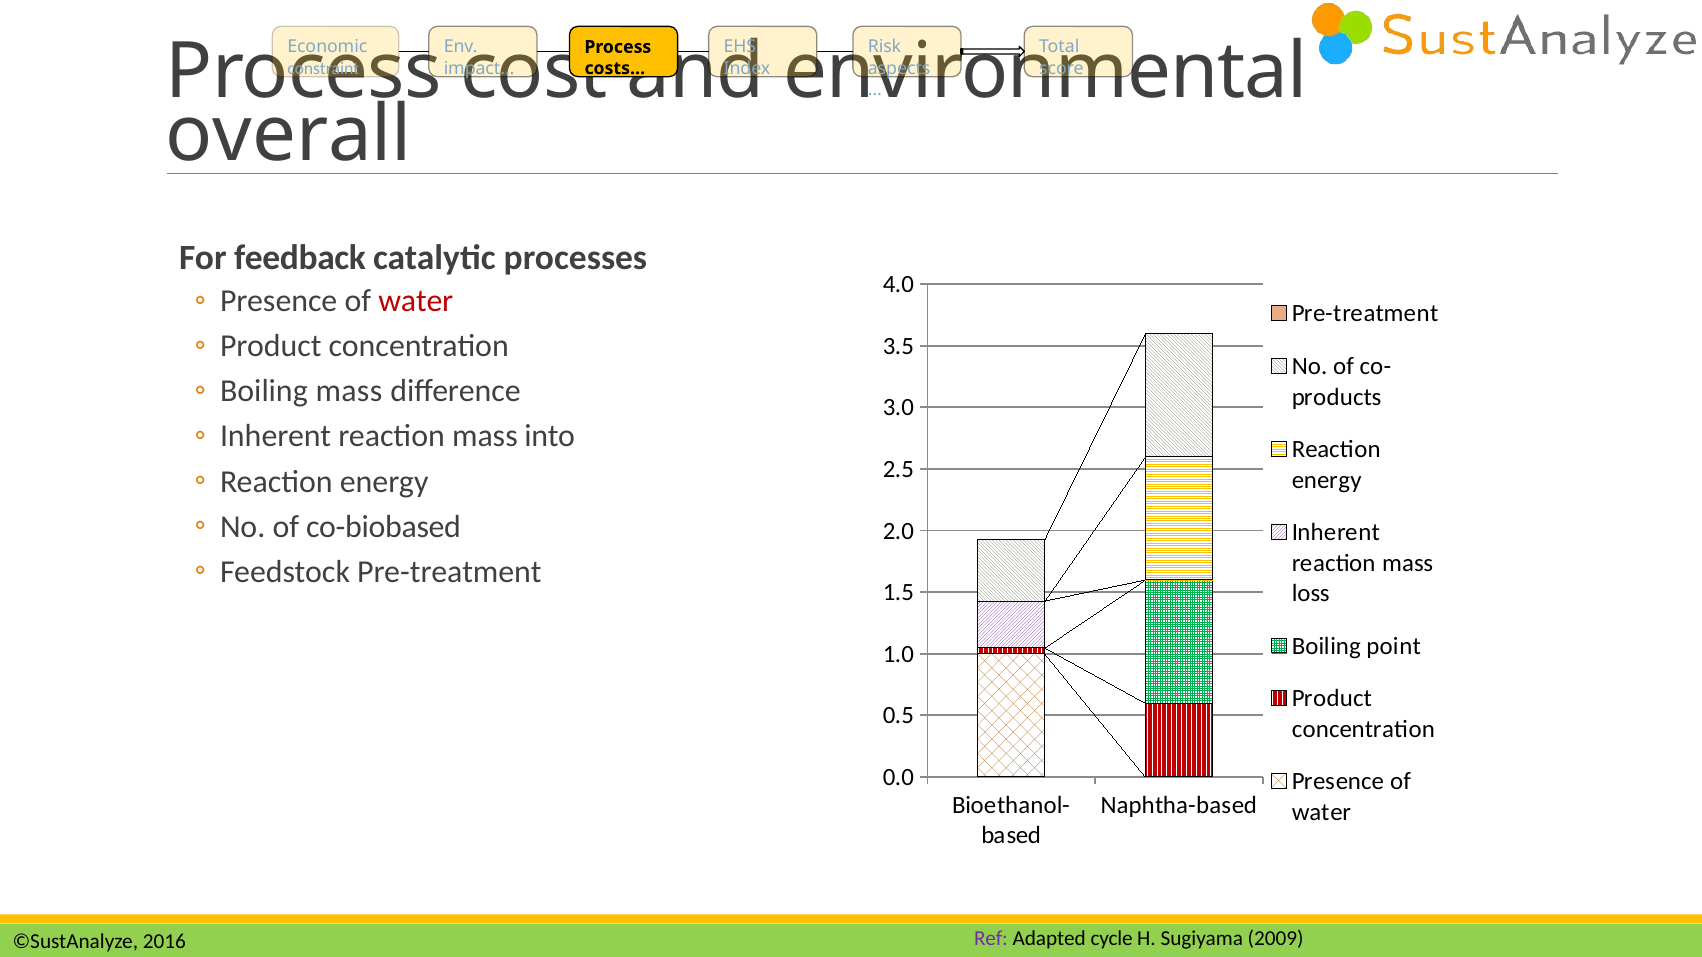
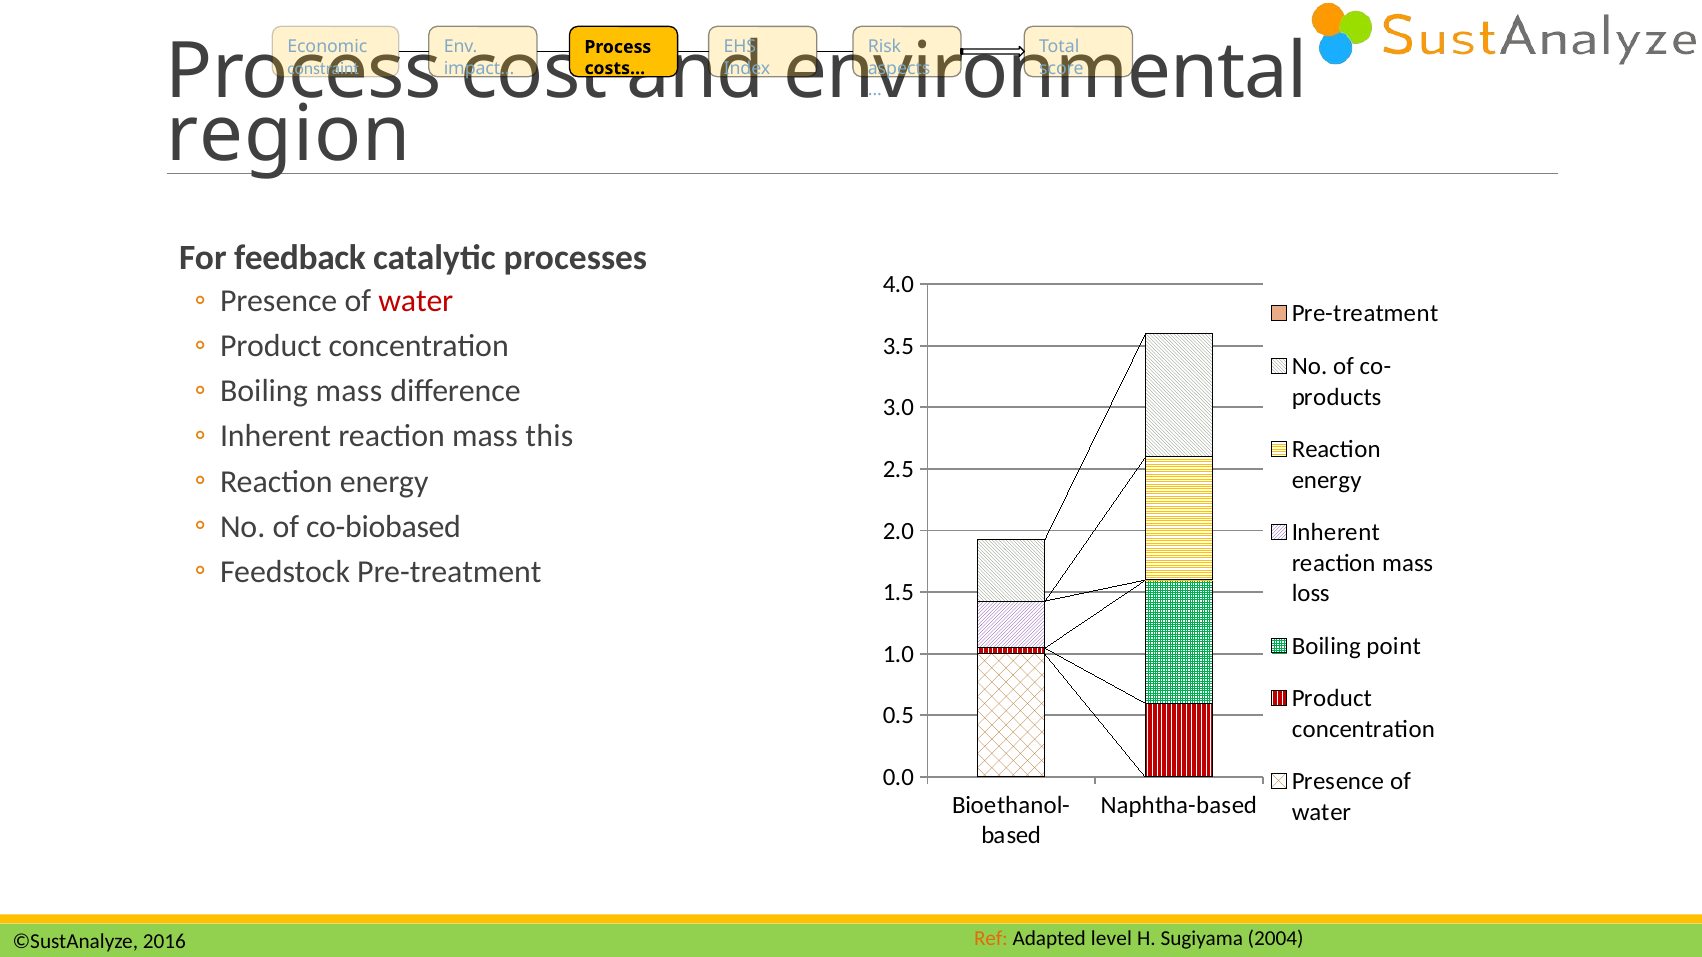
overall: overall -> region (289, 135)
into: into -> this (549, 437)
Ref colour: purple -> orange (991, 939)
cycle: cycle -> level (1111, 939)
2009: 2009 -> 2004 (1276, 939)
